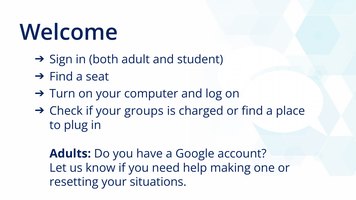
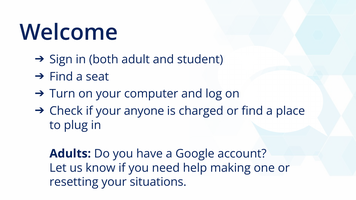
groups: groups -> anyone (144, 111)
